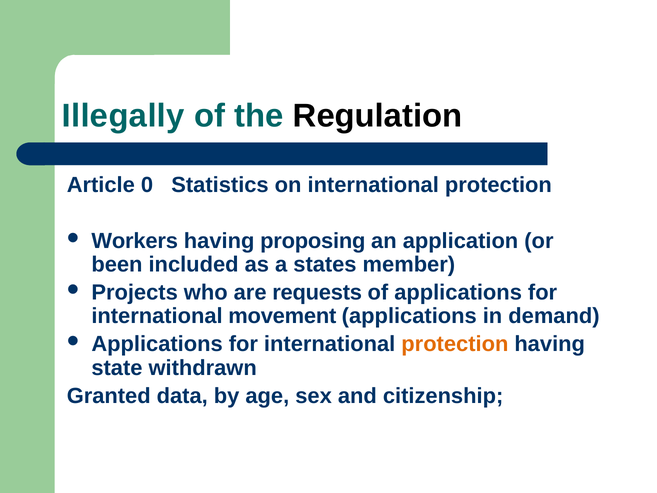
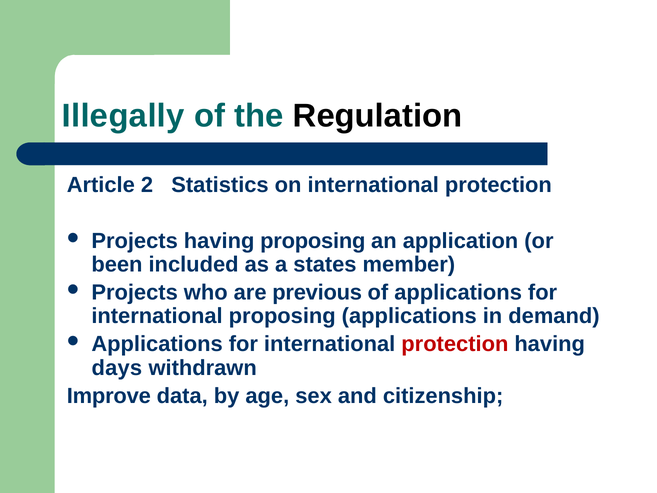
0: 0 -> 2 (147, 185)
Workers: Workers -> Projects (135, 241)
requests: requests -> previous (317, 292)
international movement: movement -> proposing (282, 316)
protection colour: orange -> red (455, 344)
state: state -> days (117, 368)
Granted: Granted -> Improve (109, 396)
